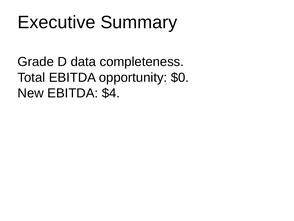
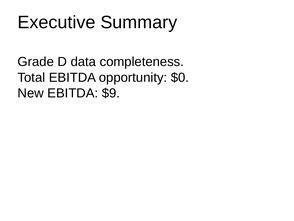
$4: $4 -> $9 (111, 93)
